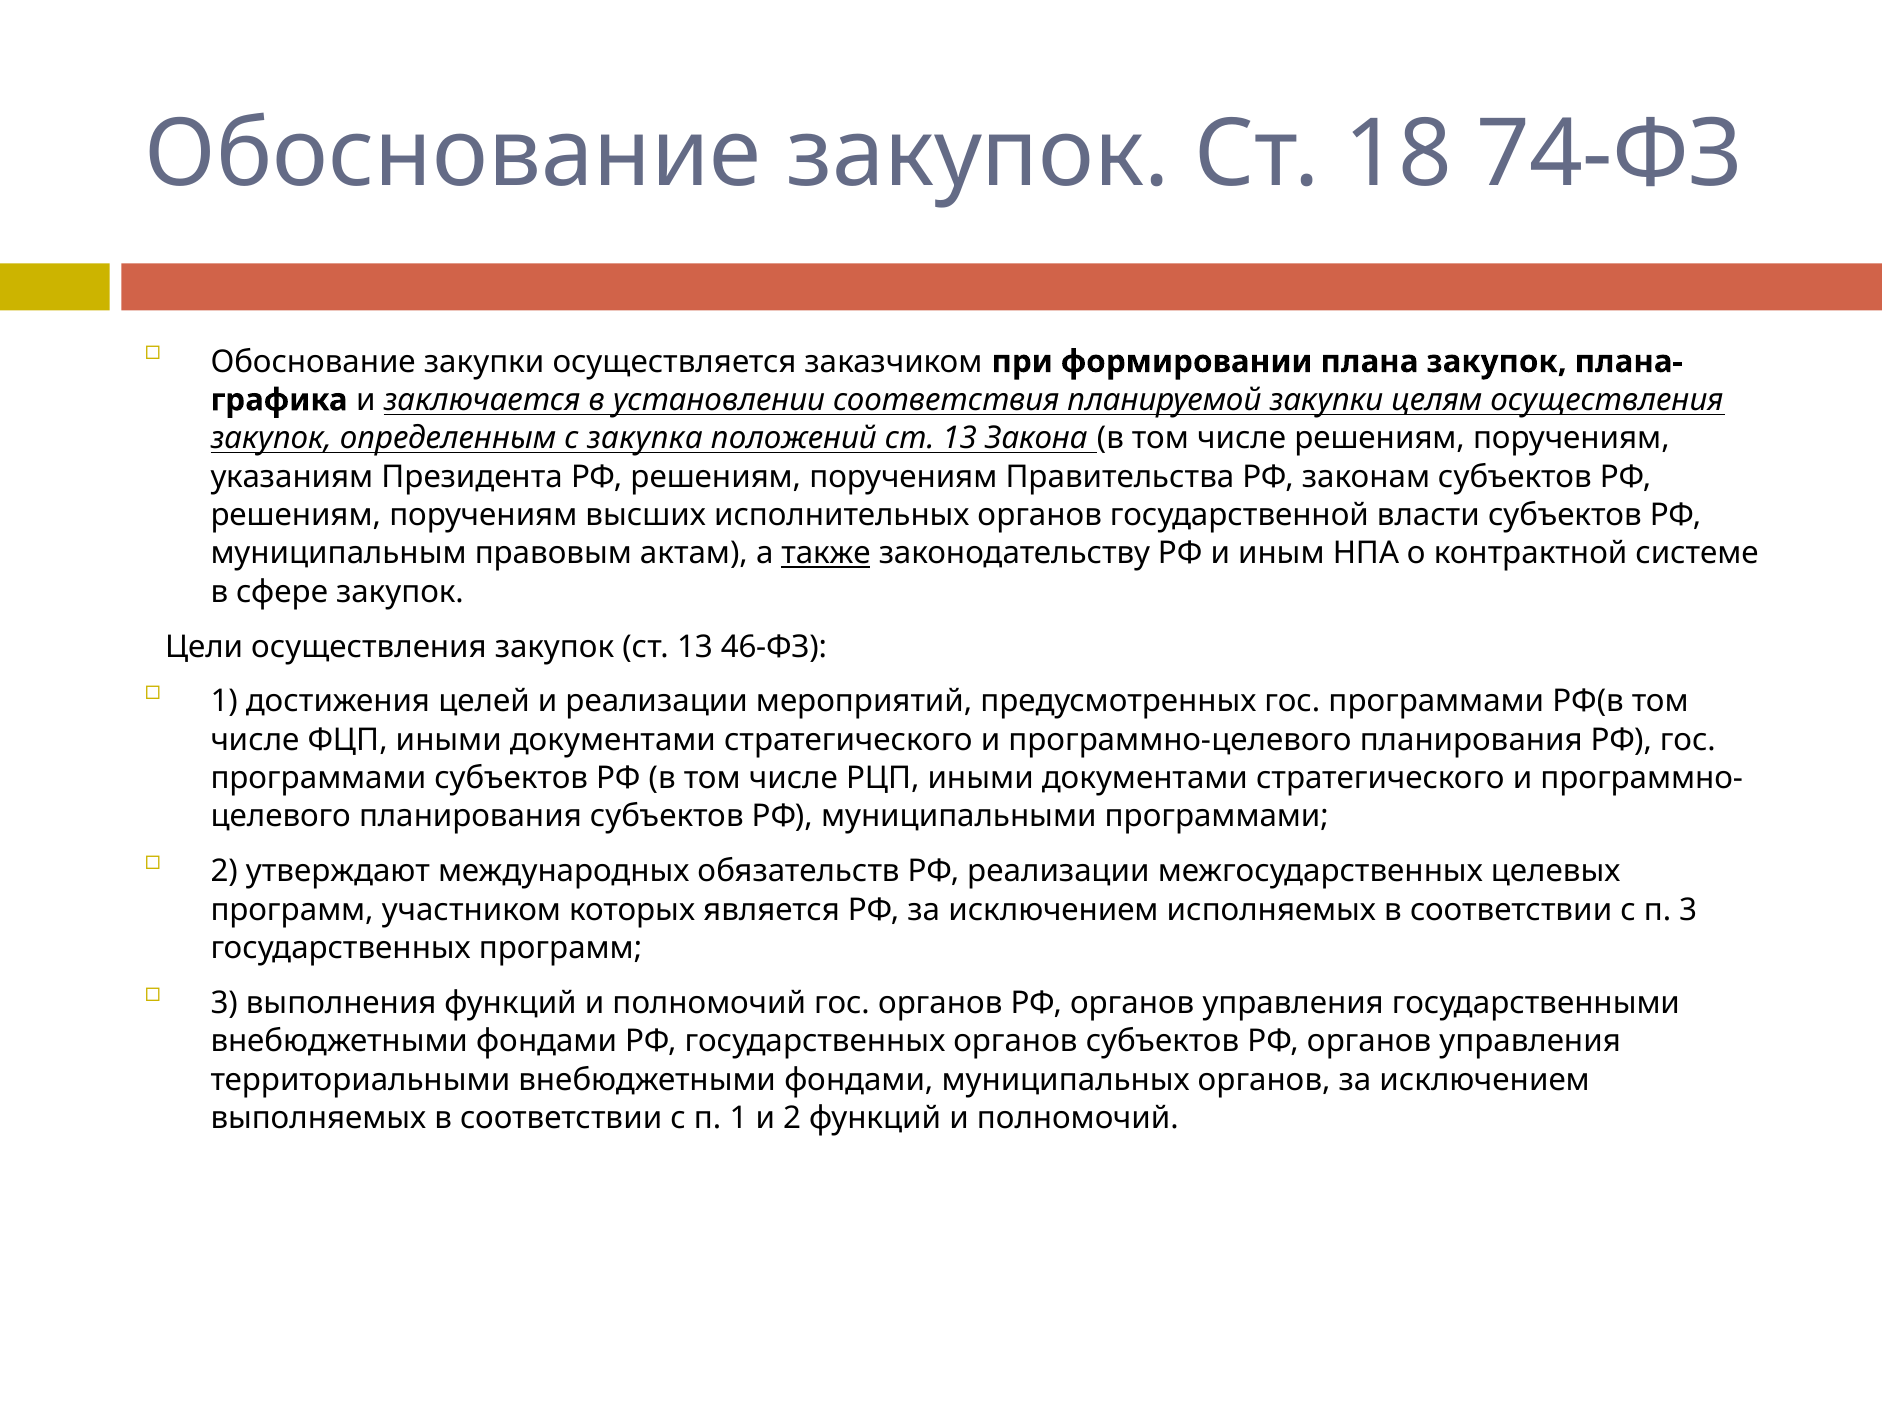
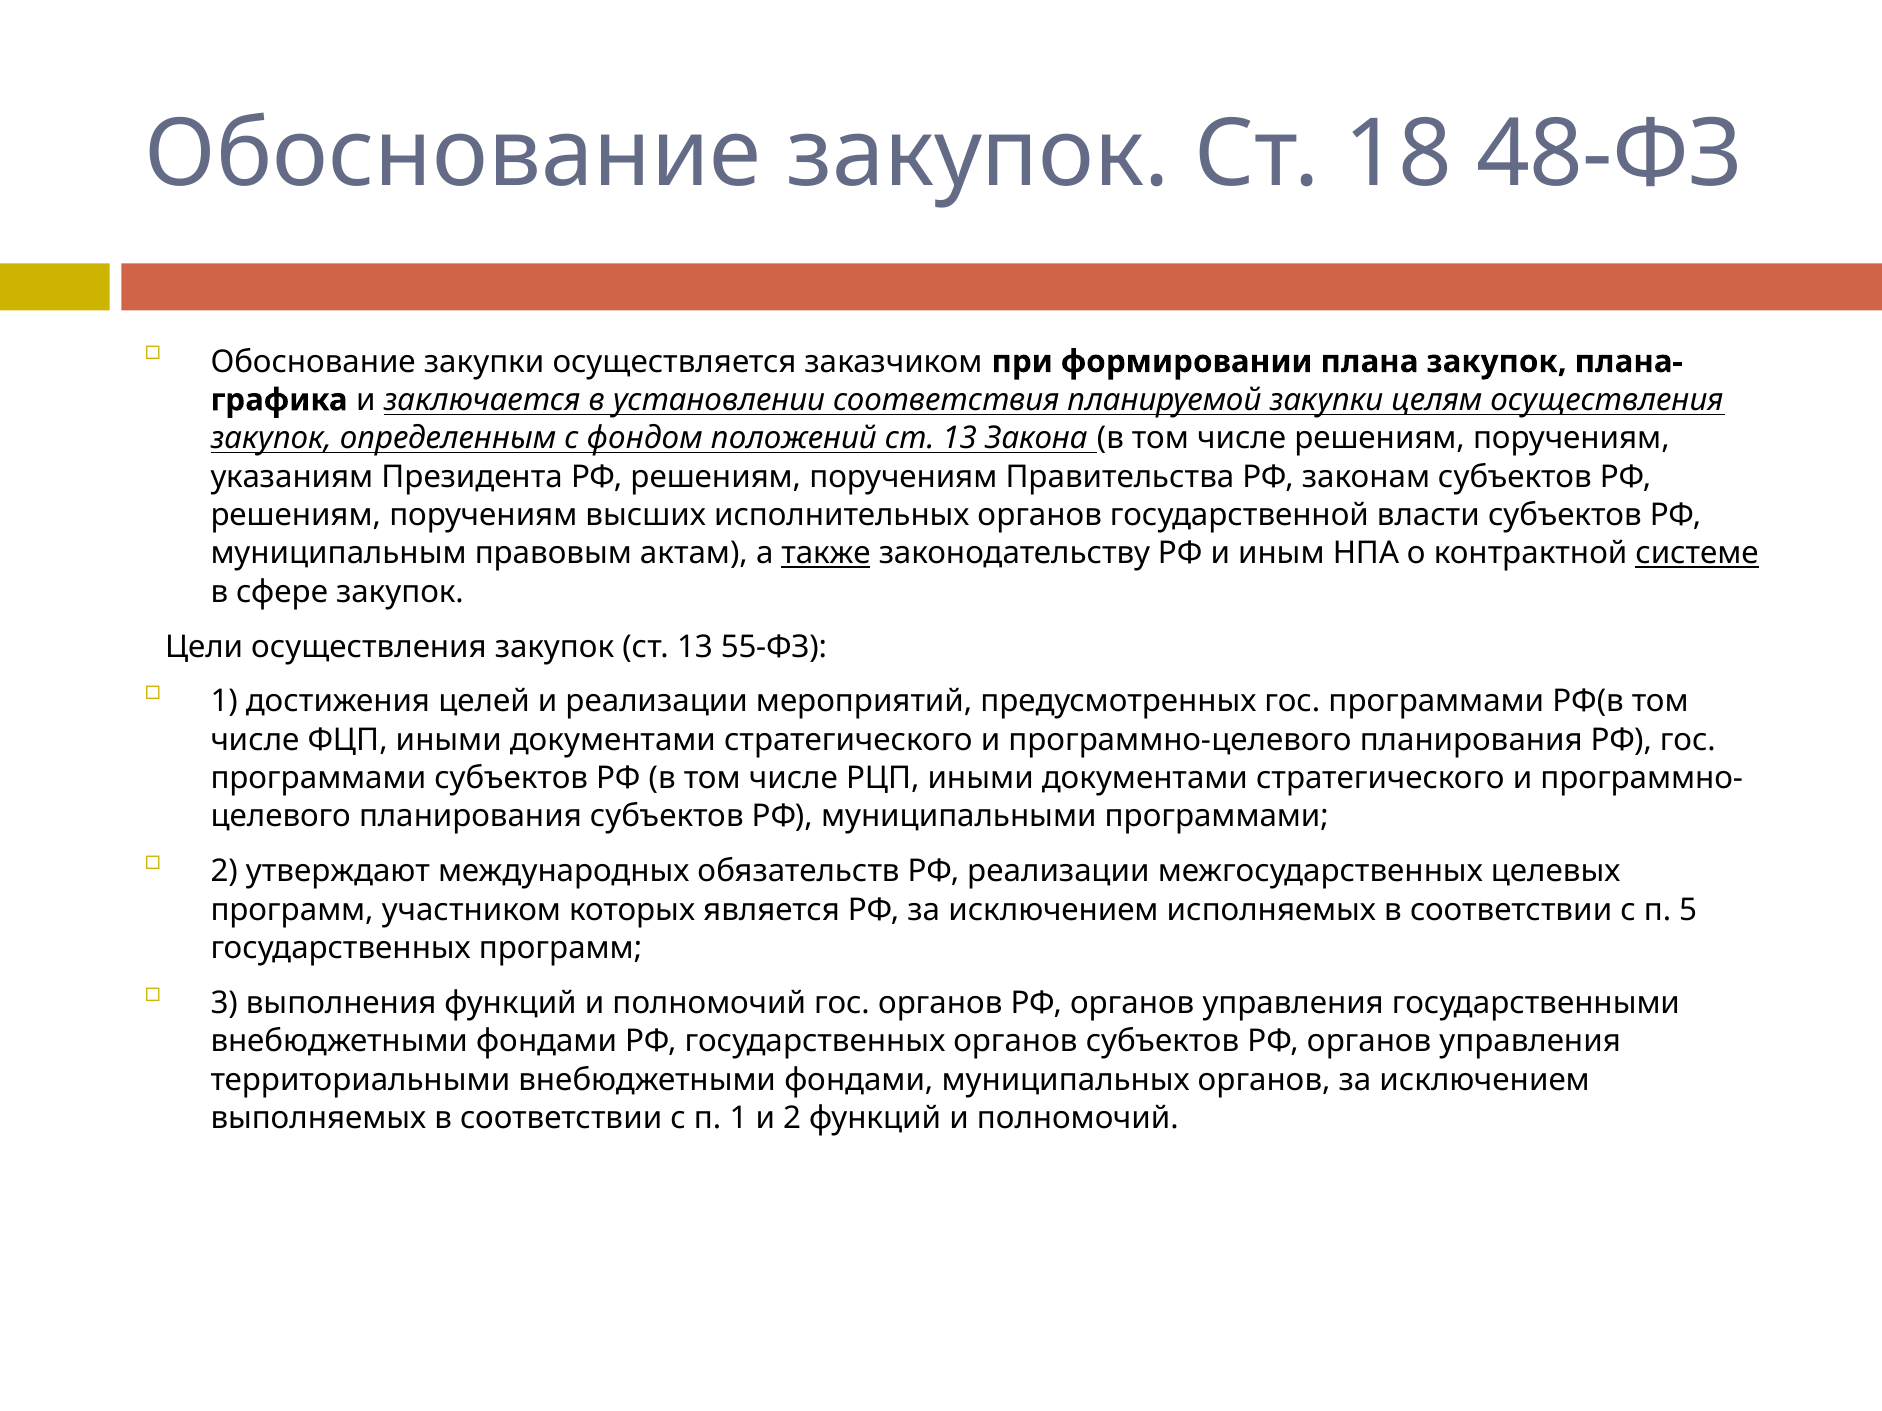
74-ФЗ: 74-ФЗ -> 48-ФЗ (1610, 154)
закупка: закупка -> фондом (645, 439)
системе underline: none -> present (1697, 554)
46-ФЗ: 46-ФЗ -> 55-ФЗ (774, 647)
п 3: 3 -> 5 (1688, 910)
